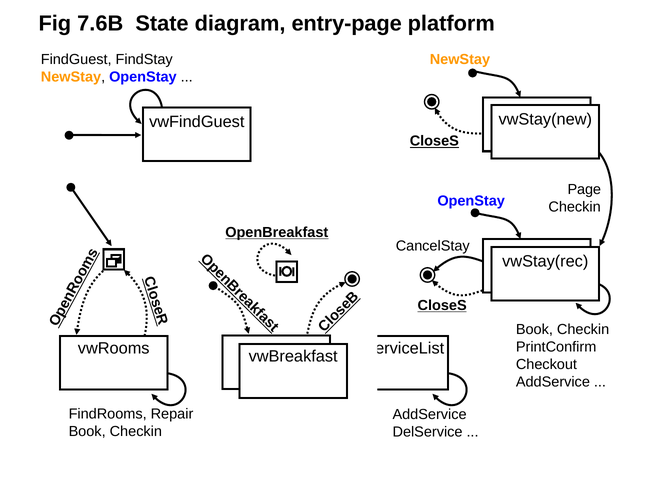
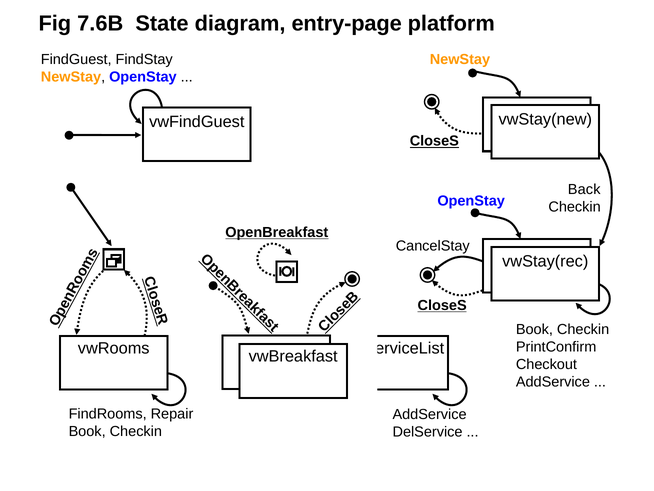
Page: Page -> Back (584, 190)
